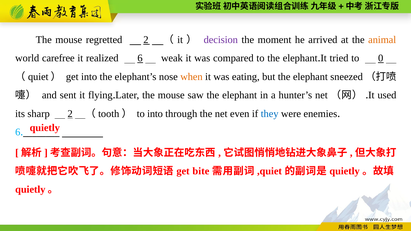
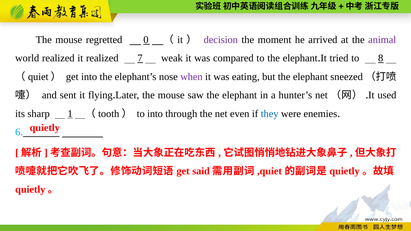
regretted 2: 2 -> 0 (146, 40)
animal colour: orange -> purple (382, 40)
world carefree: carefree -> realized (58, 58)
realized 6: 6 -> 7 (140, 58)
0: 0 -> 8 (381, 58)
when colour: orange -> purple (191, 77)
sharp 2: 2 -> 1 (70, 114)
bite: bite -> said (201, 171)
